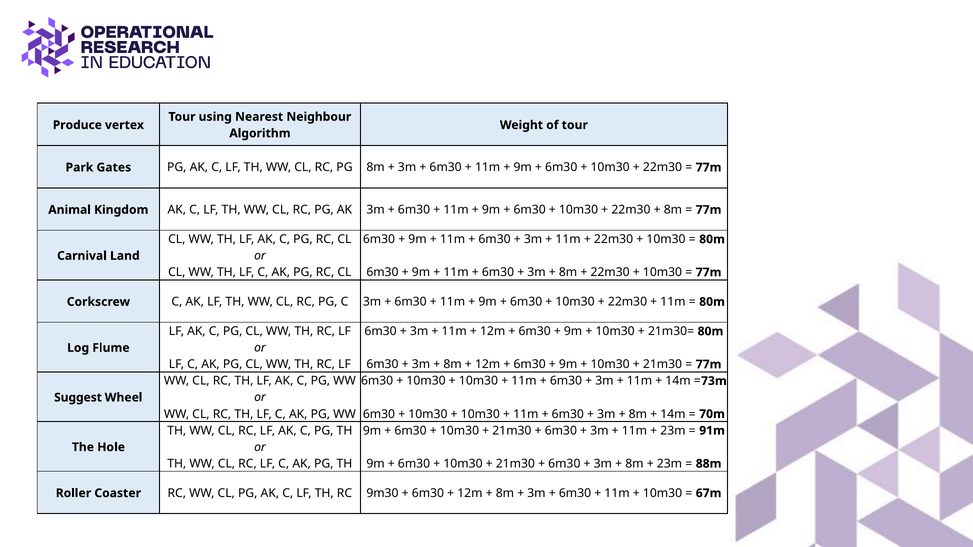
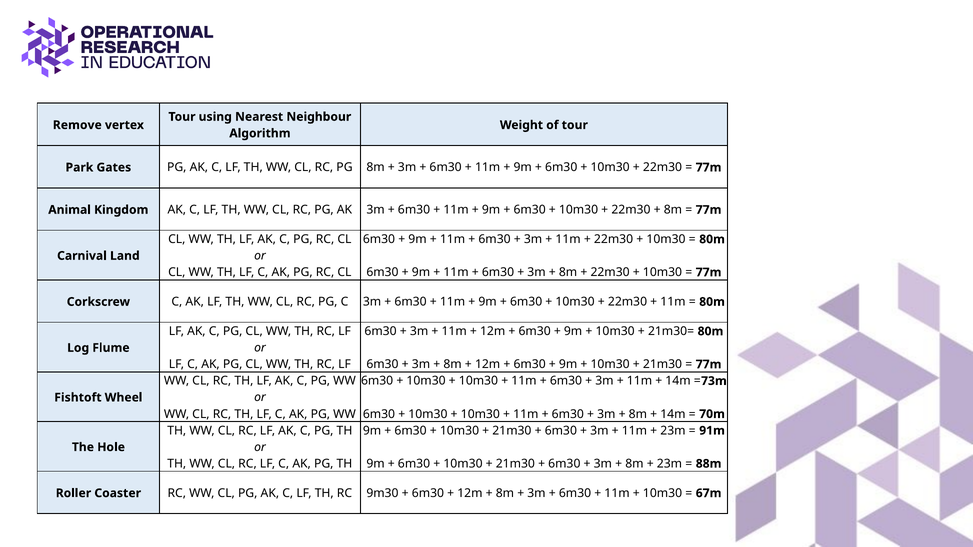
Produce: Produce -> Remove (77, 125)
Suggest: Suggest -> Fishtoft (78, 398)
